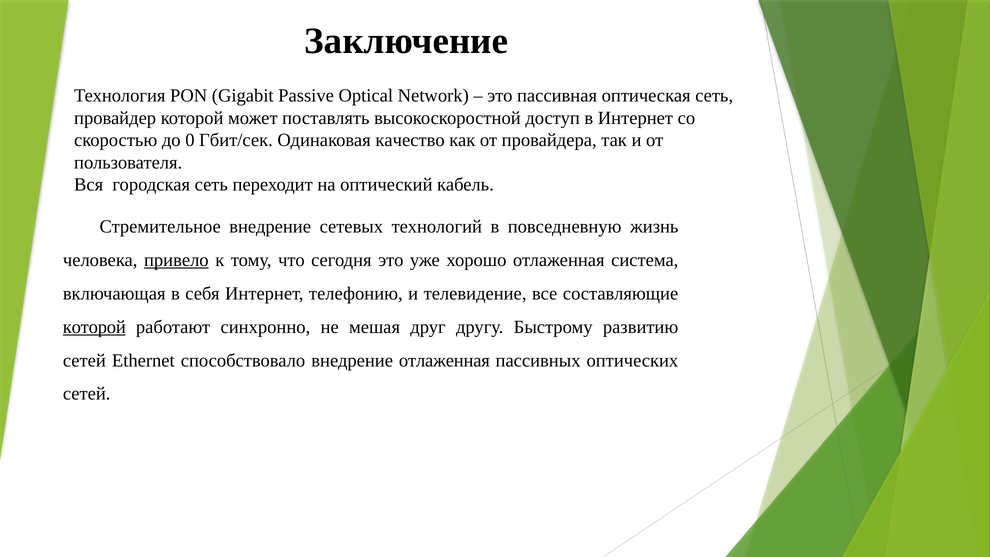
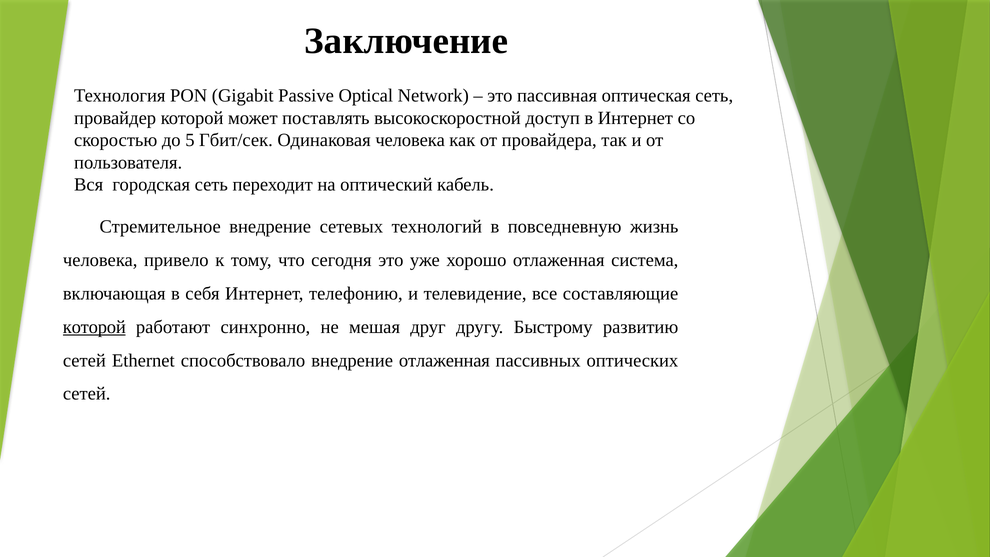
0: 0 -> 5 (190, 140)
Одинаковая качество: качество -> человека (410, 140)
привело underline: present -> none (176, 260)
